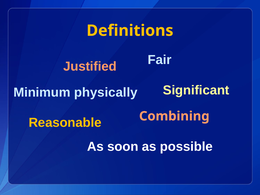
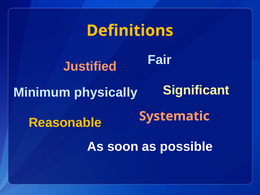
Combining: Combining -> Systematic (174, 116)
